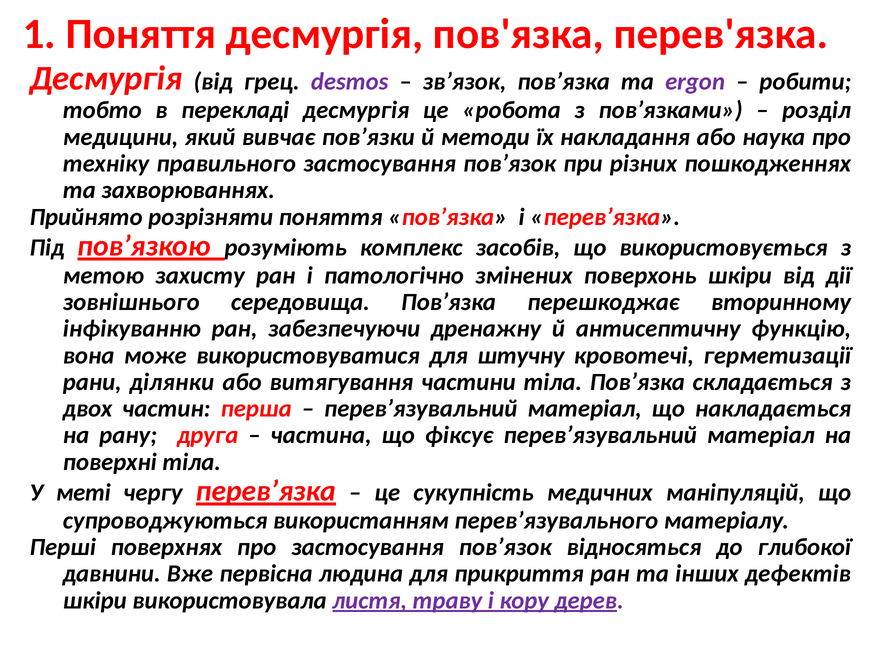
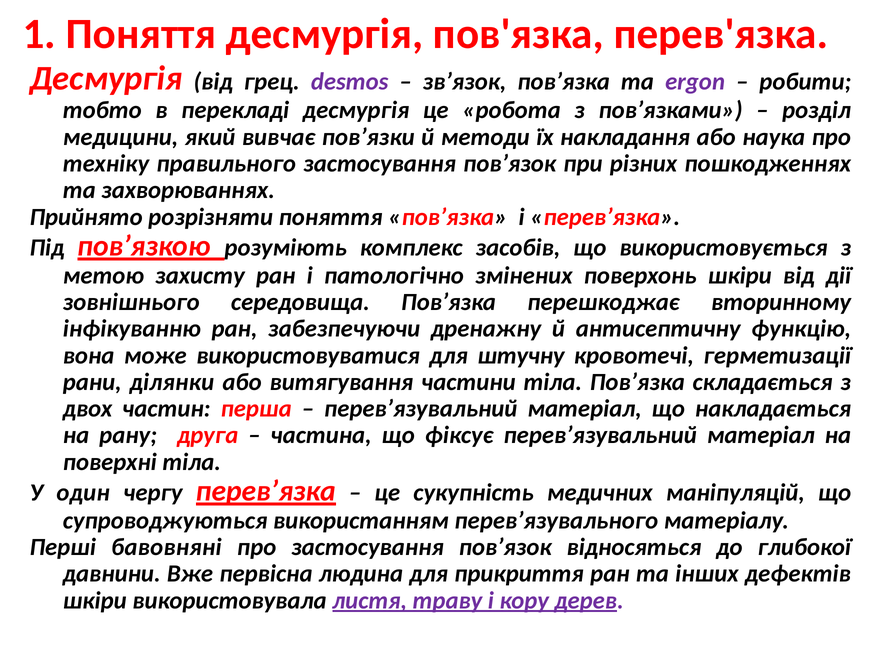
меті: меті -> один (83, 493)
поверхнях: поверхнях -> бавовняні (166, 547)
